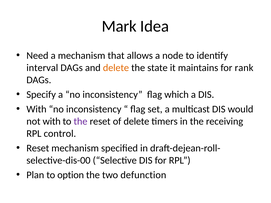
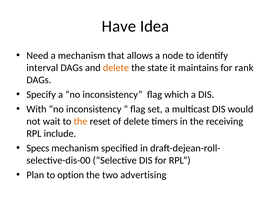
Mark: Mark -> Have (119, 26)
not with: with -> wait (52, 121)
the colour: purple -> orange (81, 121)
control: control -> include (60, 134)
Reset: Reset -> Specs (38, 148)
defunction: defunction -> advertising (143, 175)
